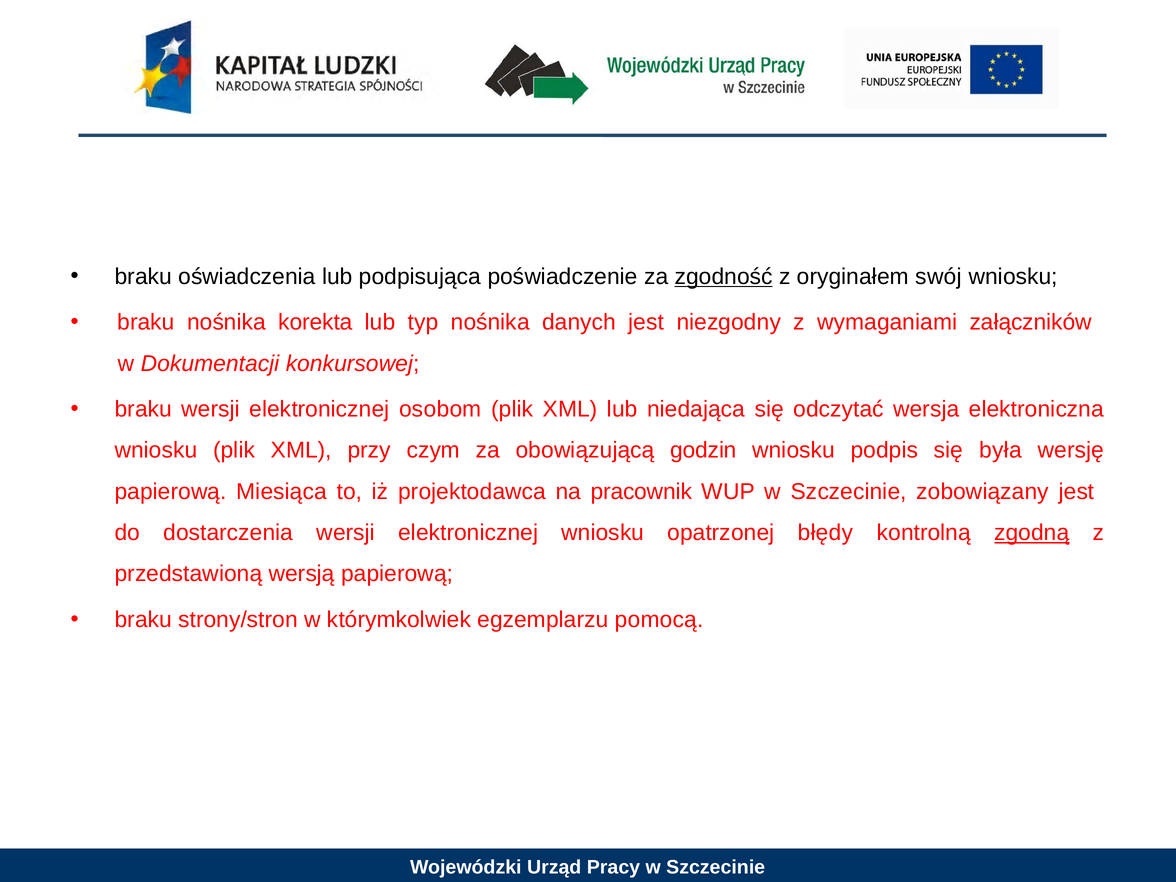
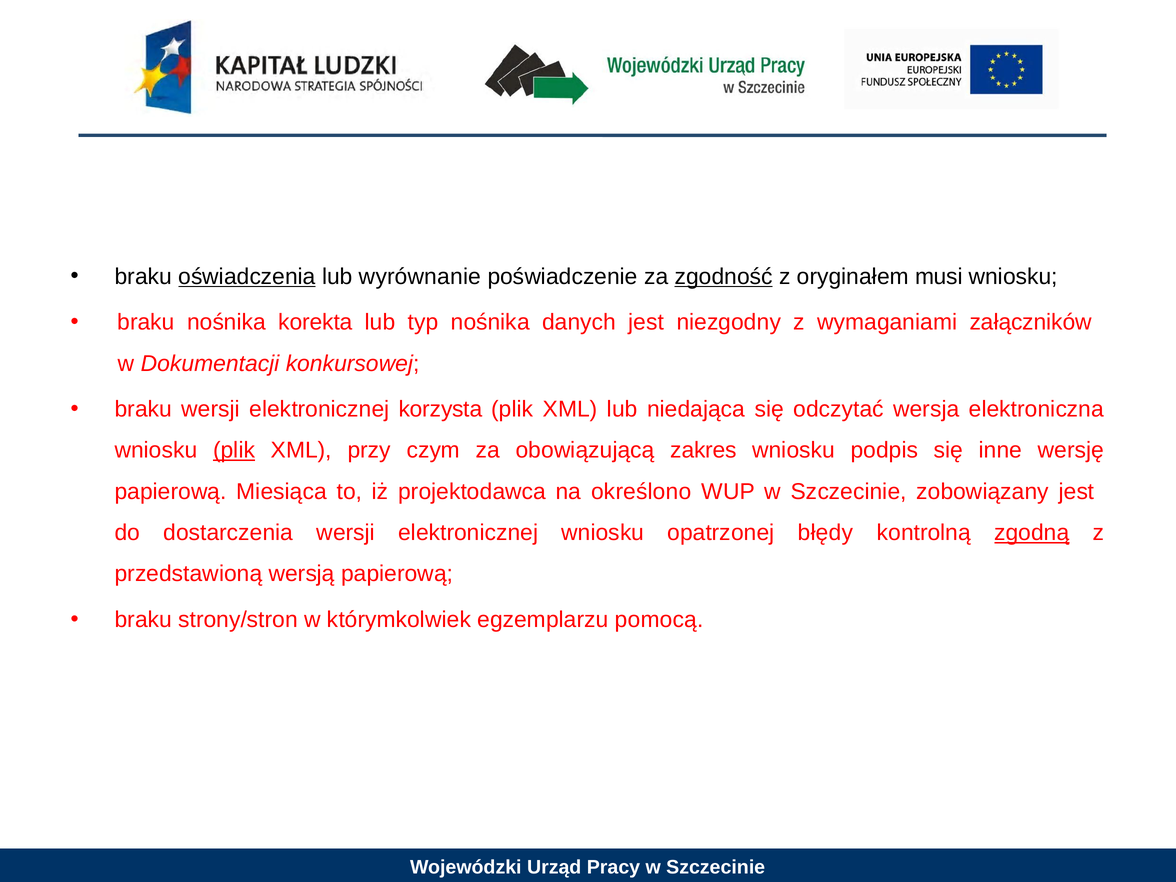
oświadczenia underline: none -> present (247, 277)
podpisująca: podpisująca -> wyrównanie (420, 277)
swój: swój -> musi (939, 277)
osobom: osobom -> korzysta (441, 409)
plik underline: none -> present (234, 450)
godzin: godzin -> zakres (703, 450)
była: była -> inne (1001, 450)
pracownik: pracownik -> określono (641, 492)
